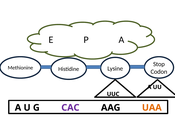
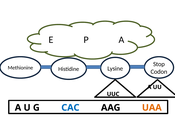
CAC colour: purple -> blue (70, 108)
